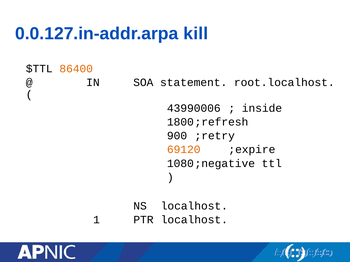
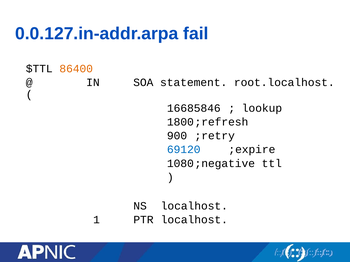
kill: kill -> fail (196, 34)
43990006: 43990006 -> 16685846 (194, 108)
inside: inside -> lookup (262, 108)
69120 colour: orange -> blue (184, 150)
